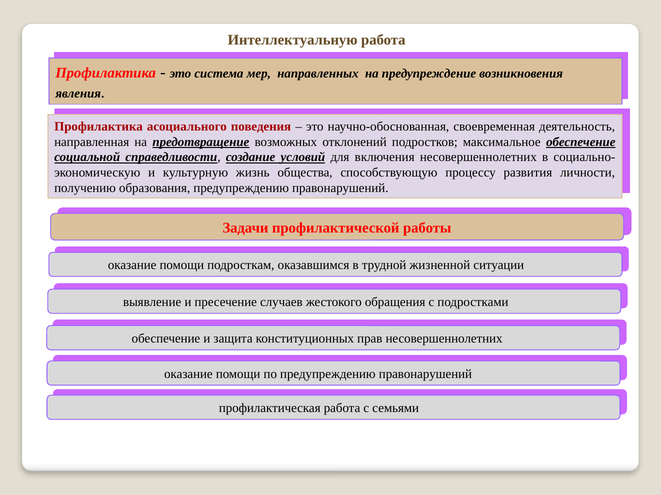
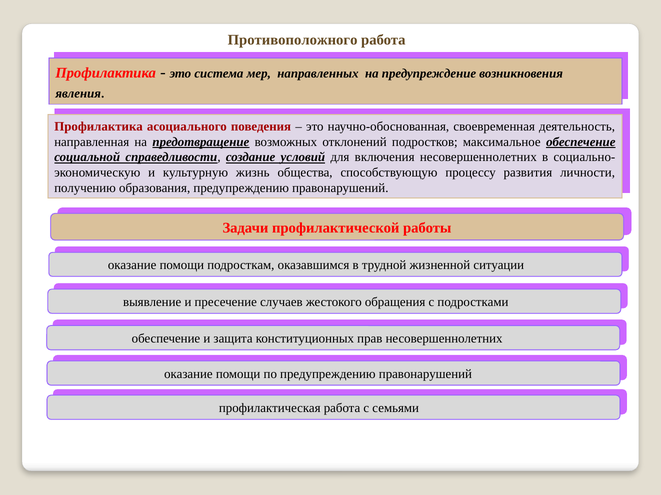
Интеллектуальную: Интеллектуальную -> Противоположного (293, 40)
